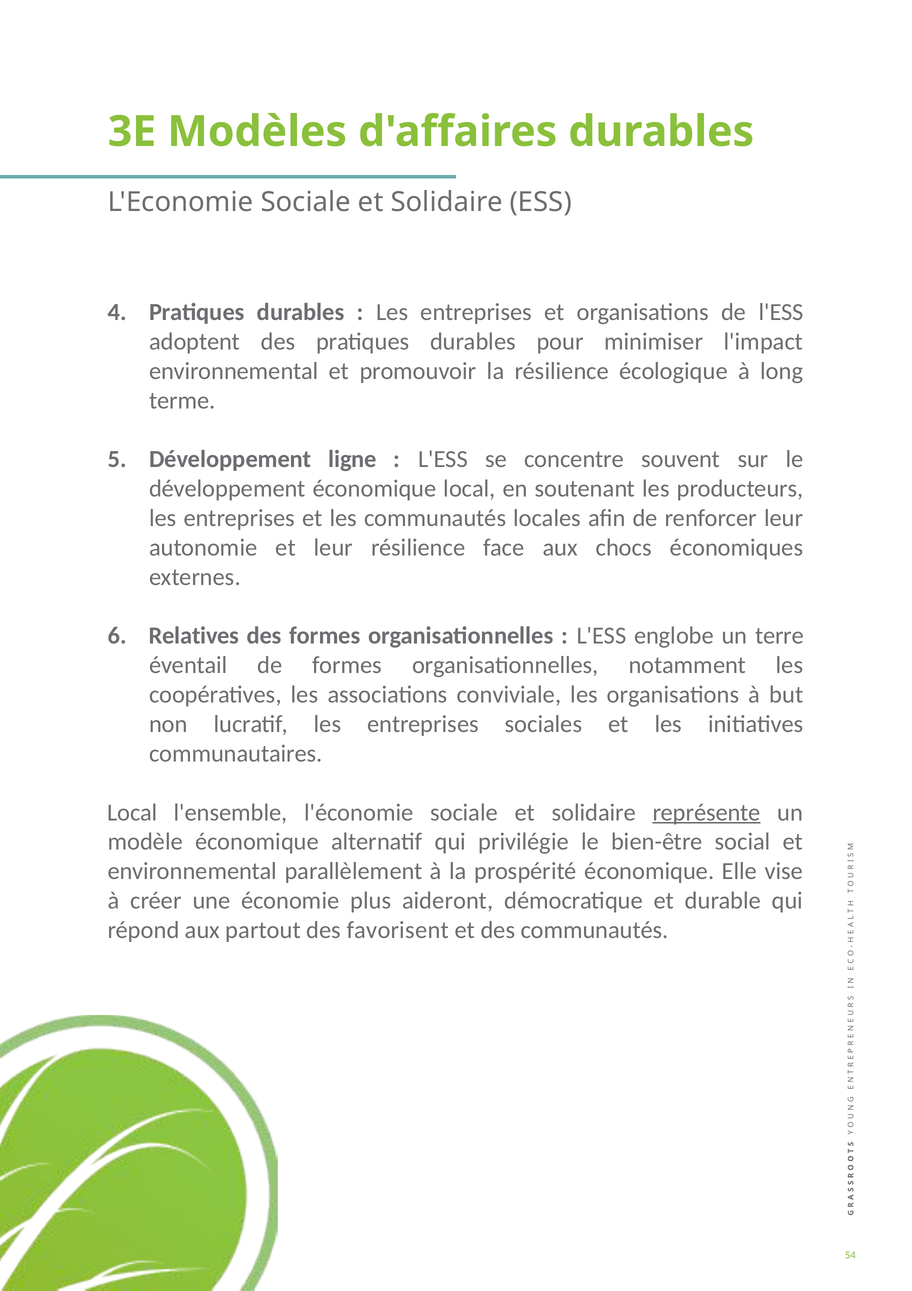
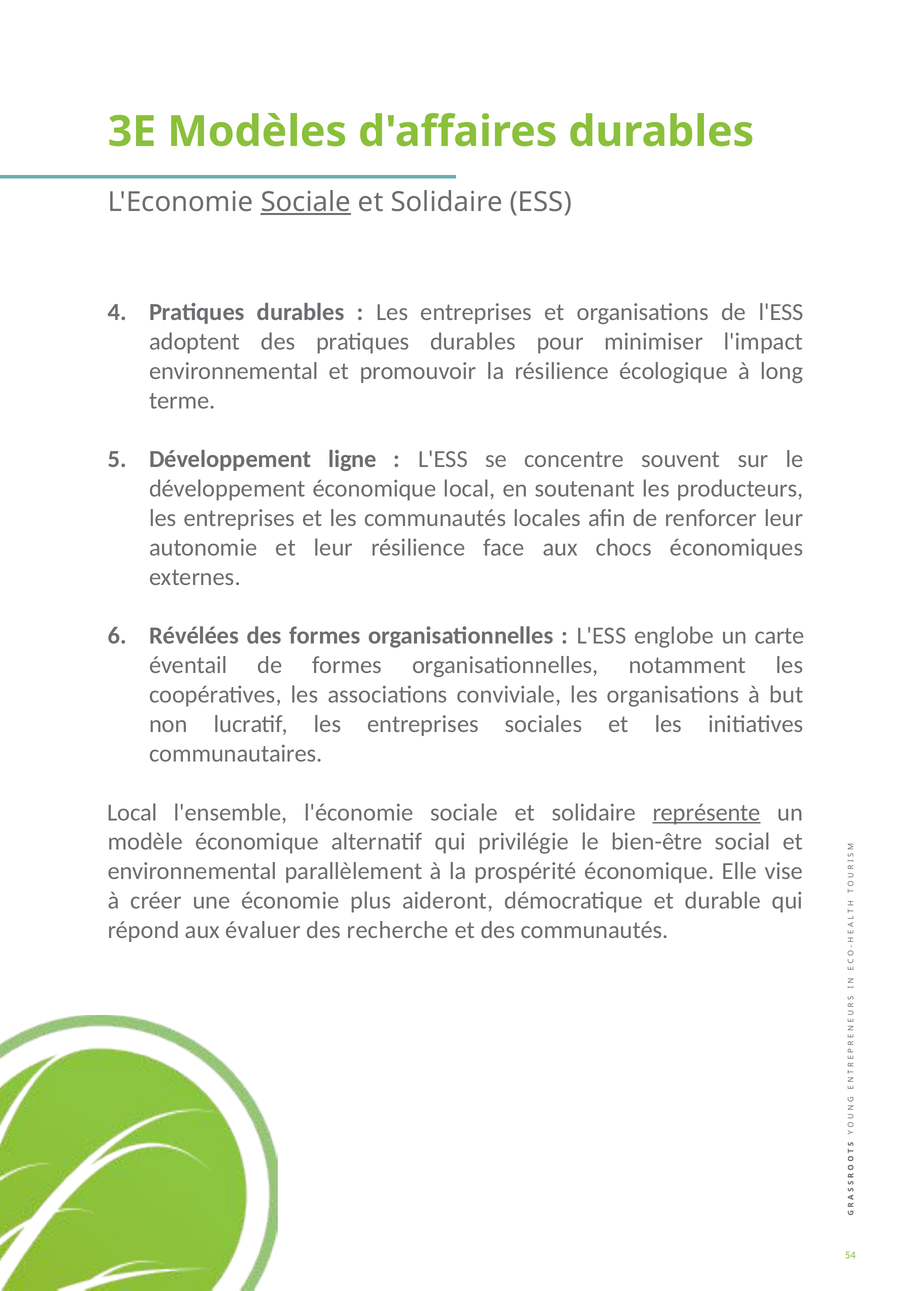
Sociale underline: none -> present (306, 202)
Relatives: Relatives -> Révélées (194, 635)
terre: terre -> carte (780, 635)
partout: partout -> évaluer (263, 929)
favorisent: favorisent -> recherche (398, 929)
